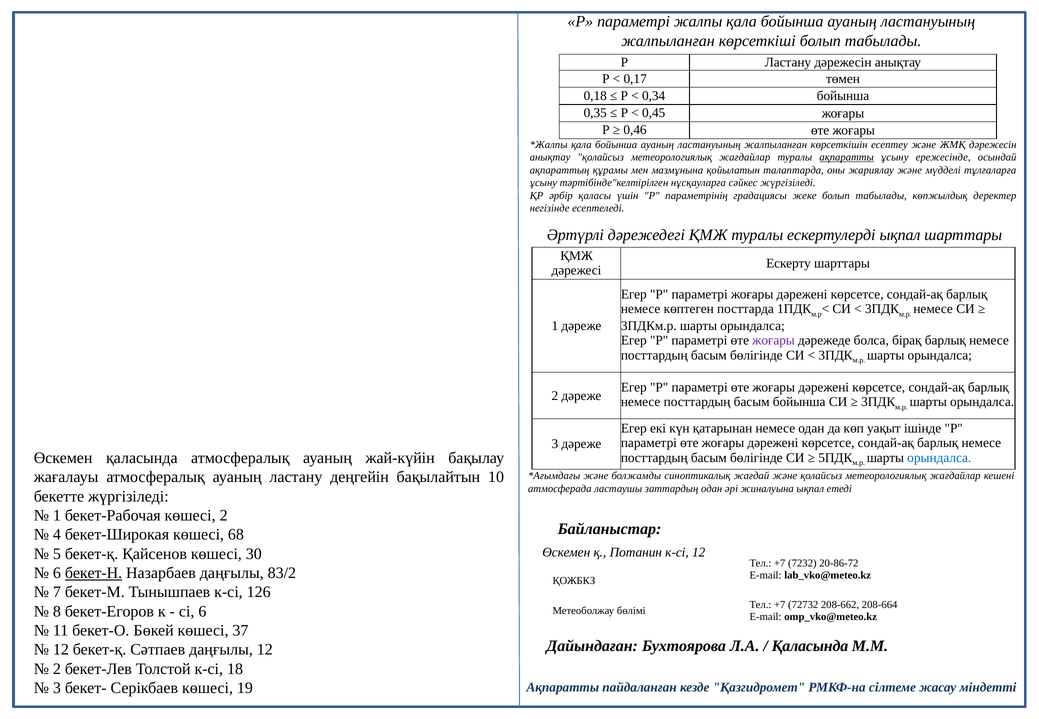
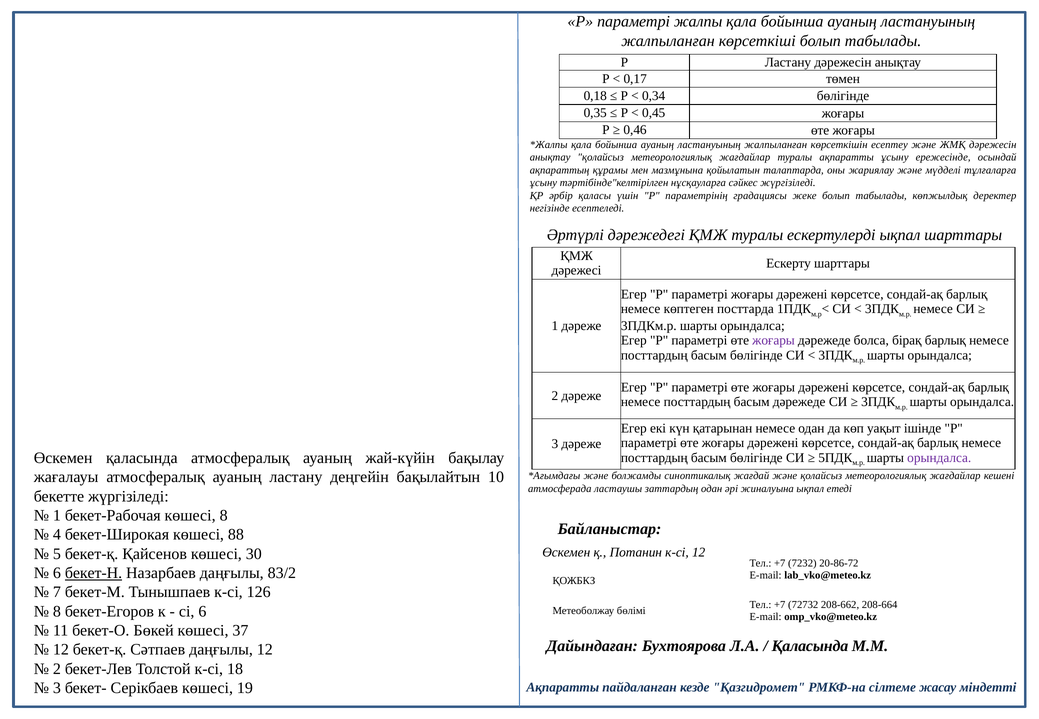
0,34 бойынша: бойынша -> бөлігінде (843, 96)
ақпаратты underline: present -> none (847, 157)
басым бойынша: бойынша -> дәрежеде (799, 402)
орындалса colour: blue -> purple (939, 458)
көшесі 2: 2 -> 8 (224, 516)
68: 68 -> 88 (236, 535)
